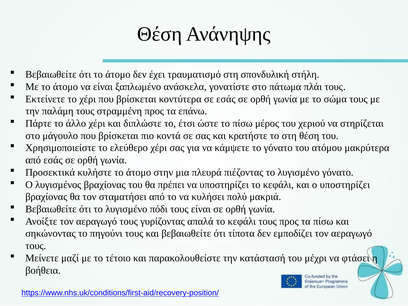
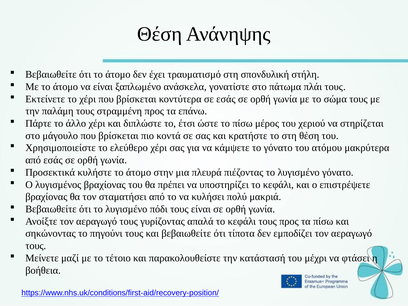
ο υποστηρίζει: υποστηρίζει -> επιστρέψετε (345, 185)
